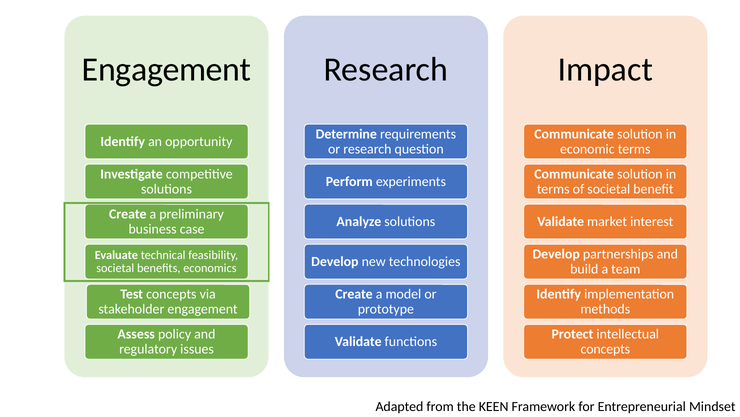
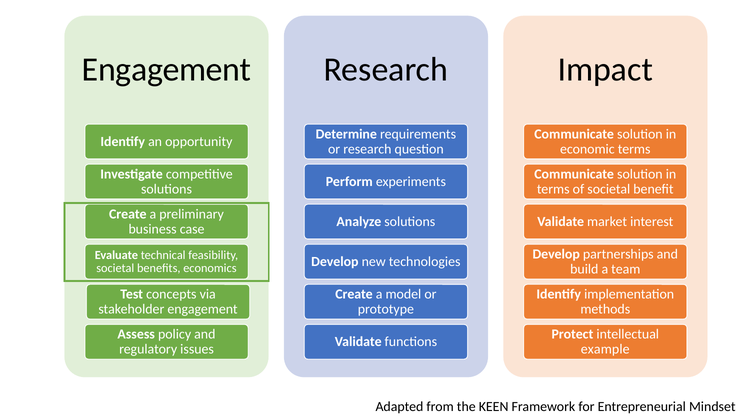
concepts: concepts -> example (605, 349)
